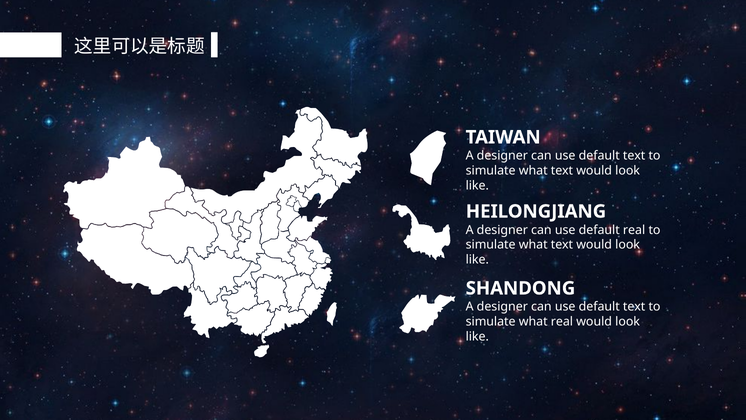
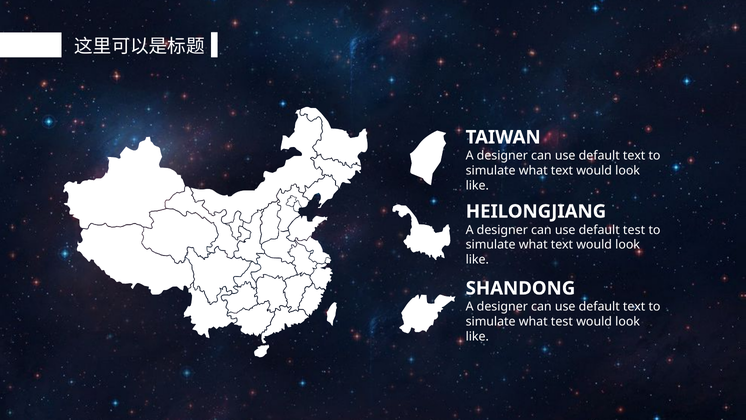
default real: real -> test (634, 230)
what real: real -> test (562, 321)
